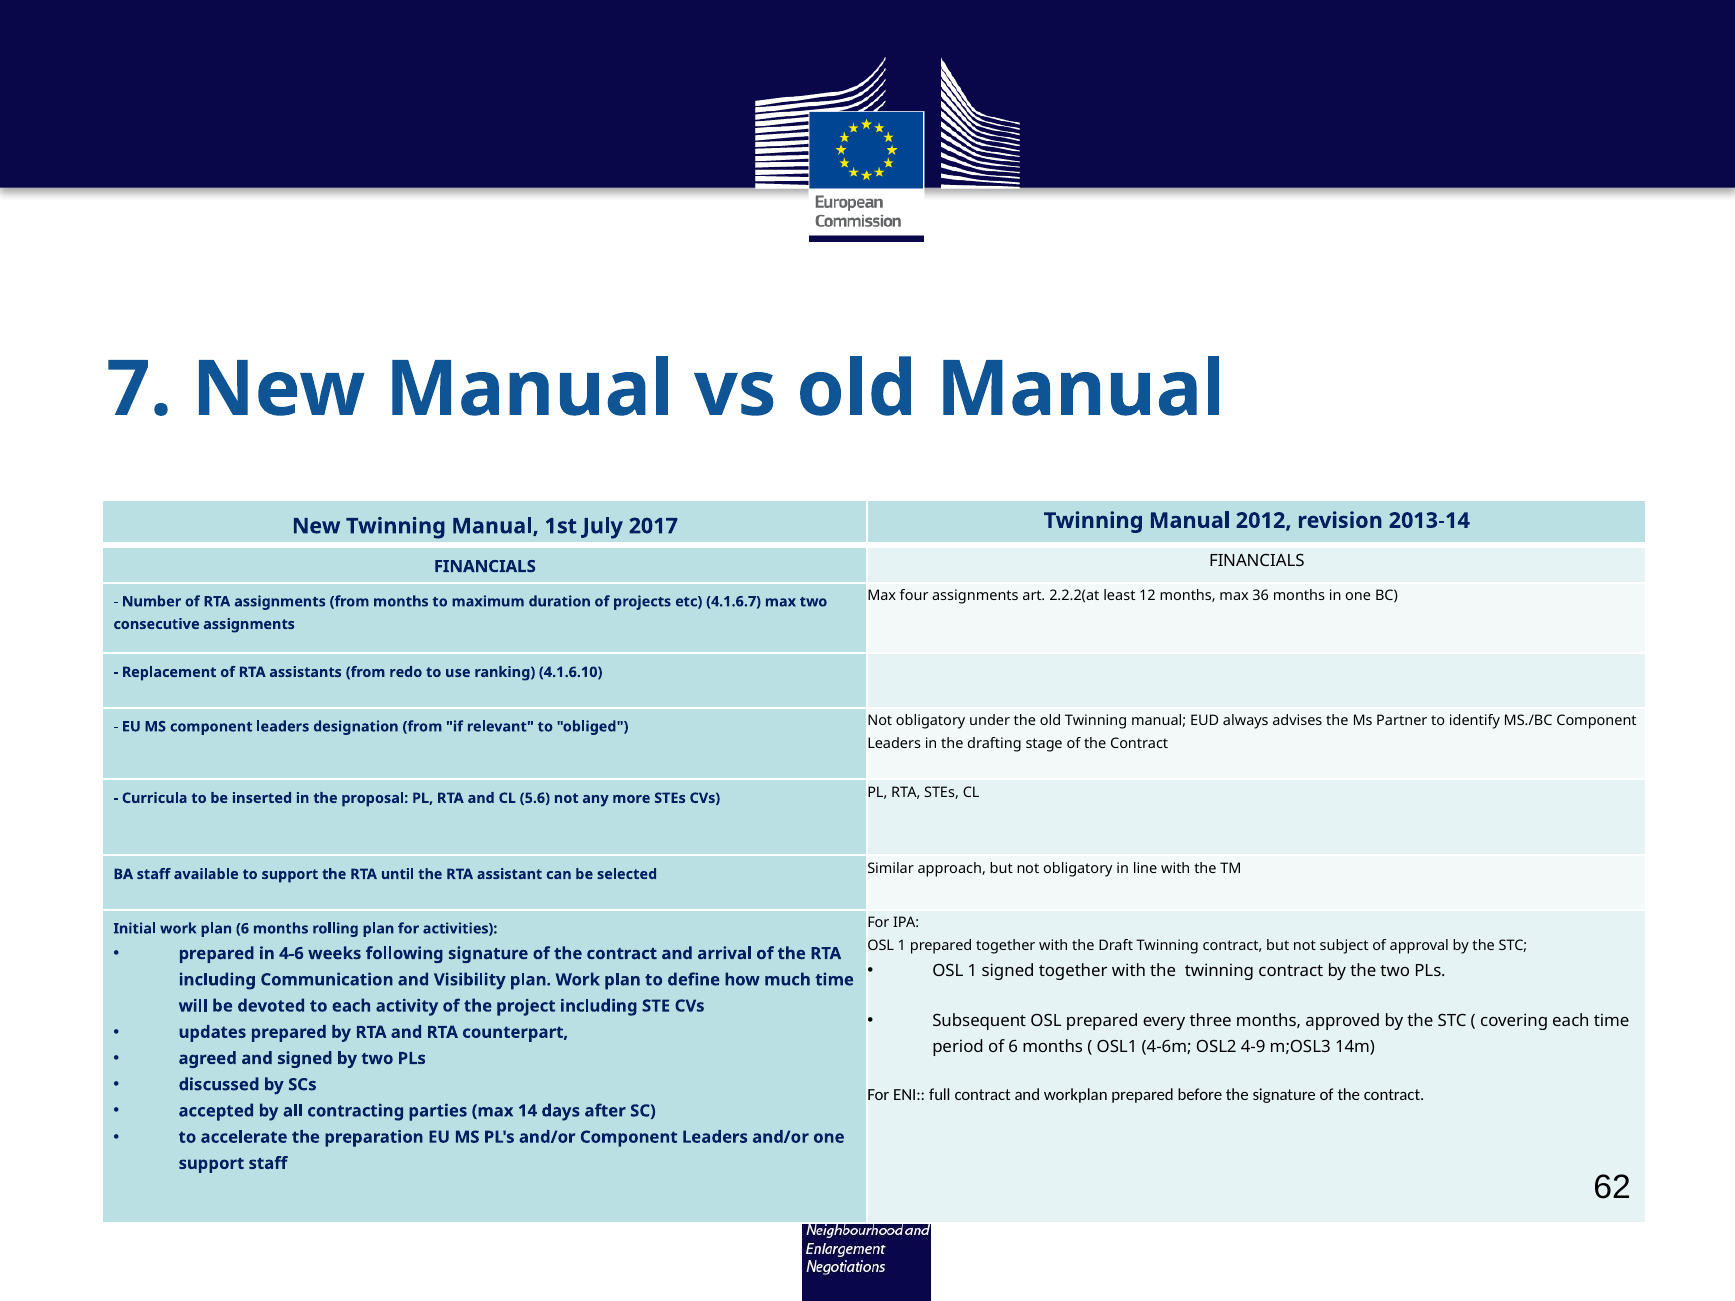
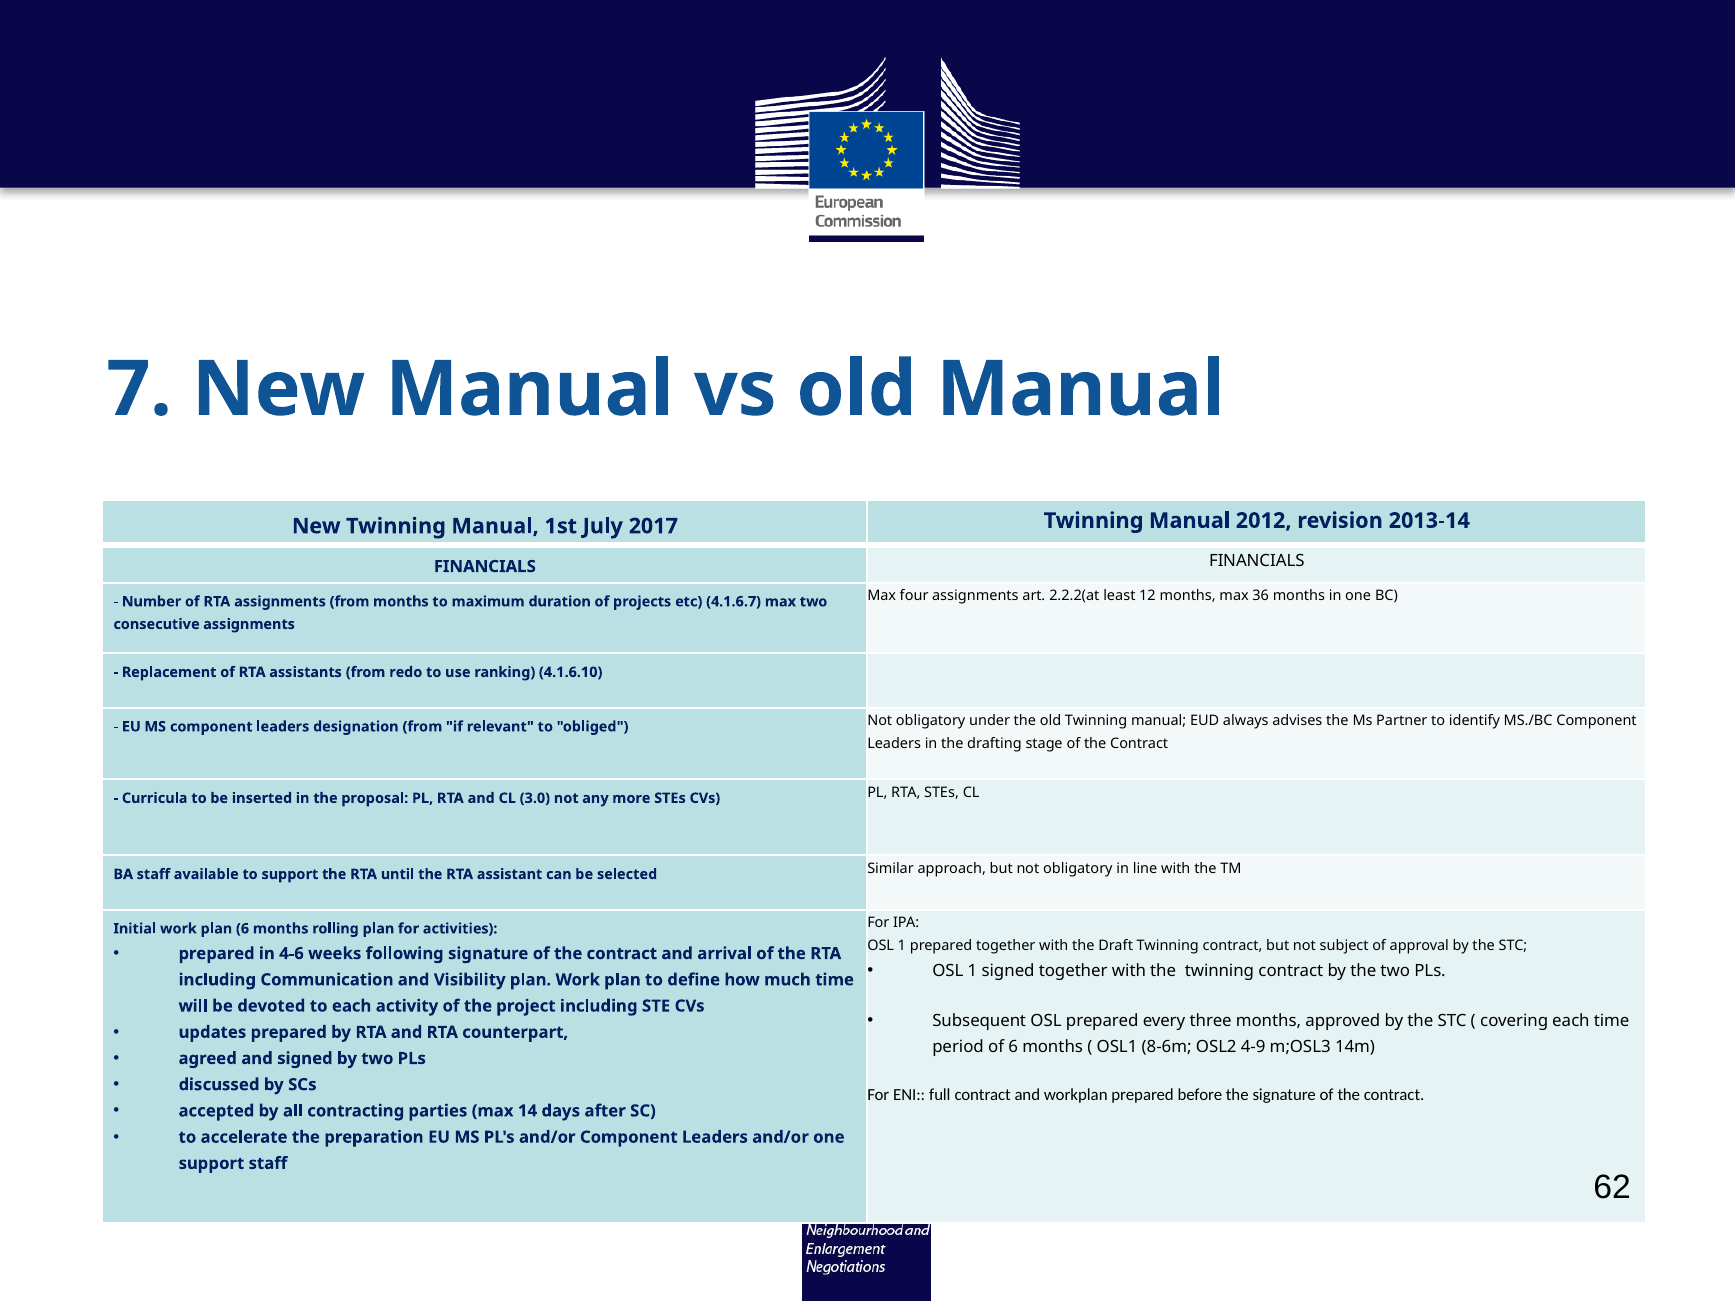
5.6: 5.6 -> 3.0 (535, 798)
4-6m: 4-6m -> 8-6m (1167, 1047)
